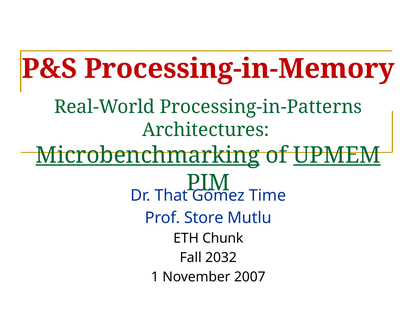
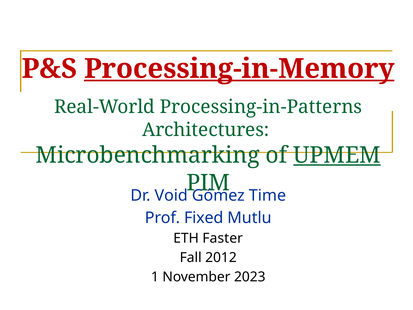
Processing-in-Memory underline: none -> present (239, 69)
Microbenchmarking underline: present -> none (148, 155)
That: That -> Void (171, 195)
Store: Store -> Fixed (204, 218)
Chunk: Chunk -> Faster (223, 238)
2032: 2032 -> 2012 (221, 257)
2007: 2007 -> 2023 (250, 277)
